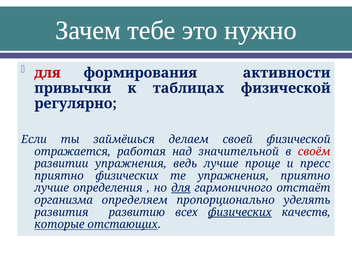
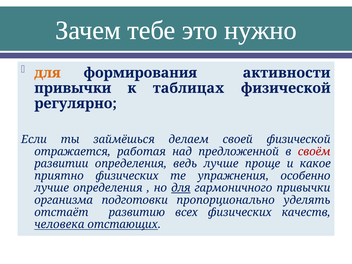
для colour: red -> orange (48, 73)
значительной: значительной -> предложенной (239, 152)
развитии упражнения: упражнения -> определения (131, 164)
пресс: пресс -> какое (315, 164)
упражнения приятно: приятно -> особенно (305, 176)
гармоничного отстаёт: отстаёт -> привычки (303, 188)
определяем: определяем -> подготовки (135, 200)
развития: развития -> отстаёт (61, 212)
физических underline: present -> none (240, 212)
которые: которые -> человека (59, 224)
